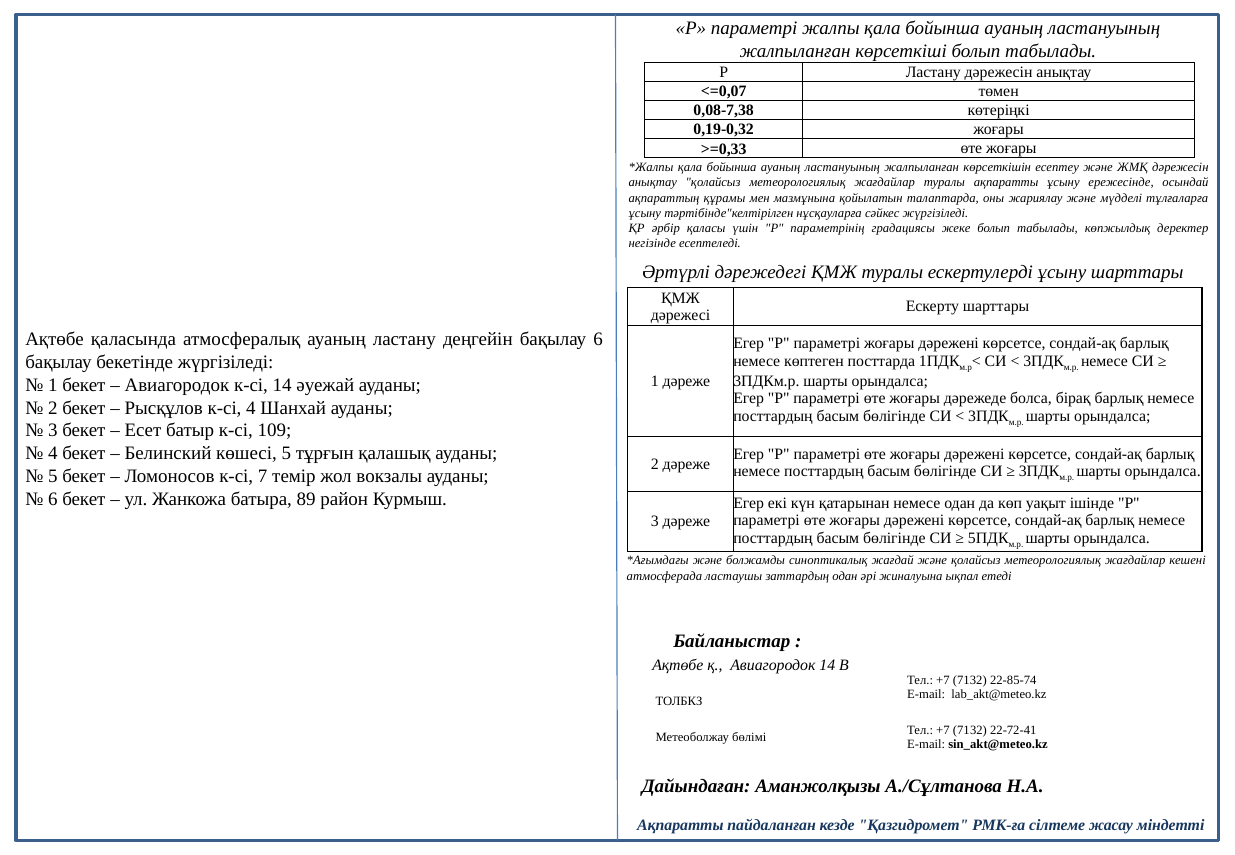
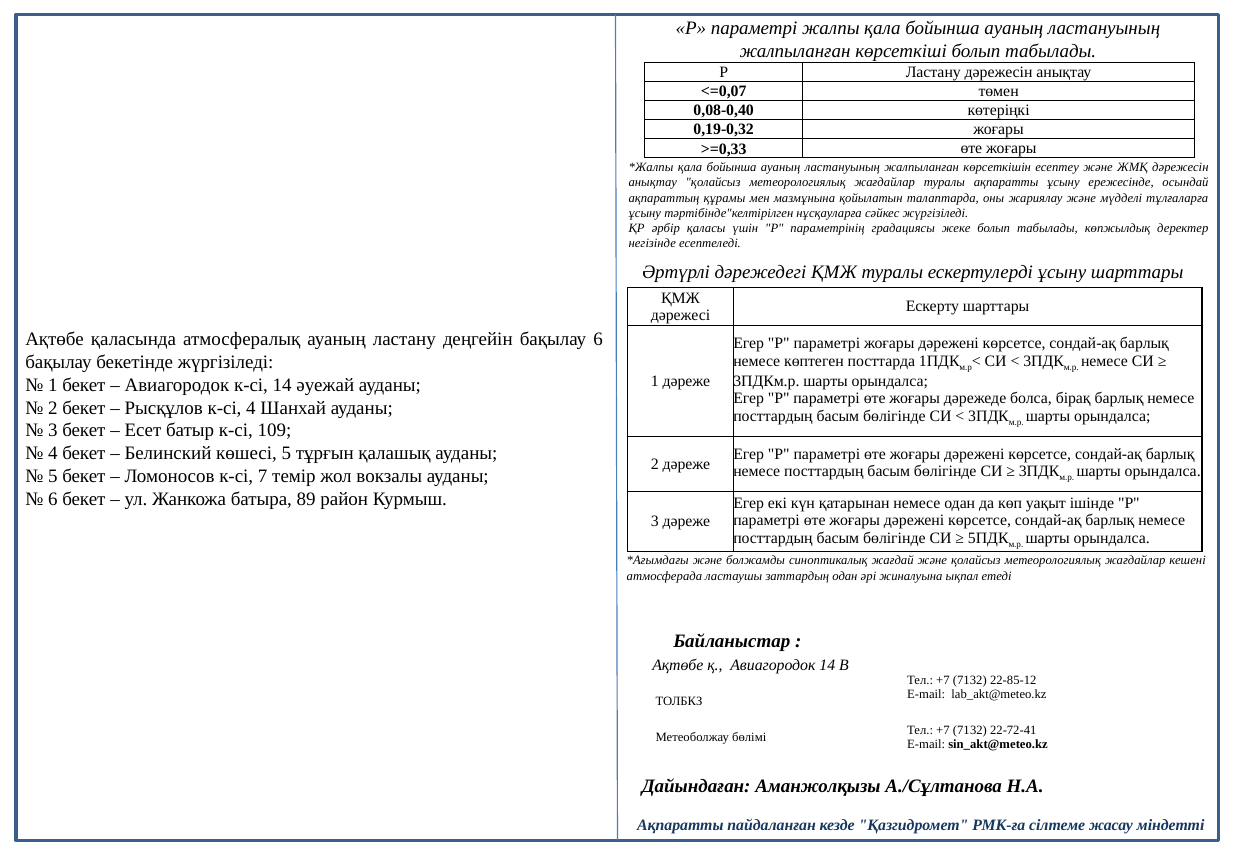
0,08-7,38: 0,08-7,38 -> 0,08-0,40 (724, 110)
22-85-74: 22-85-74 -> 22-85-12 (1013, 681)
